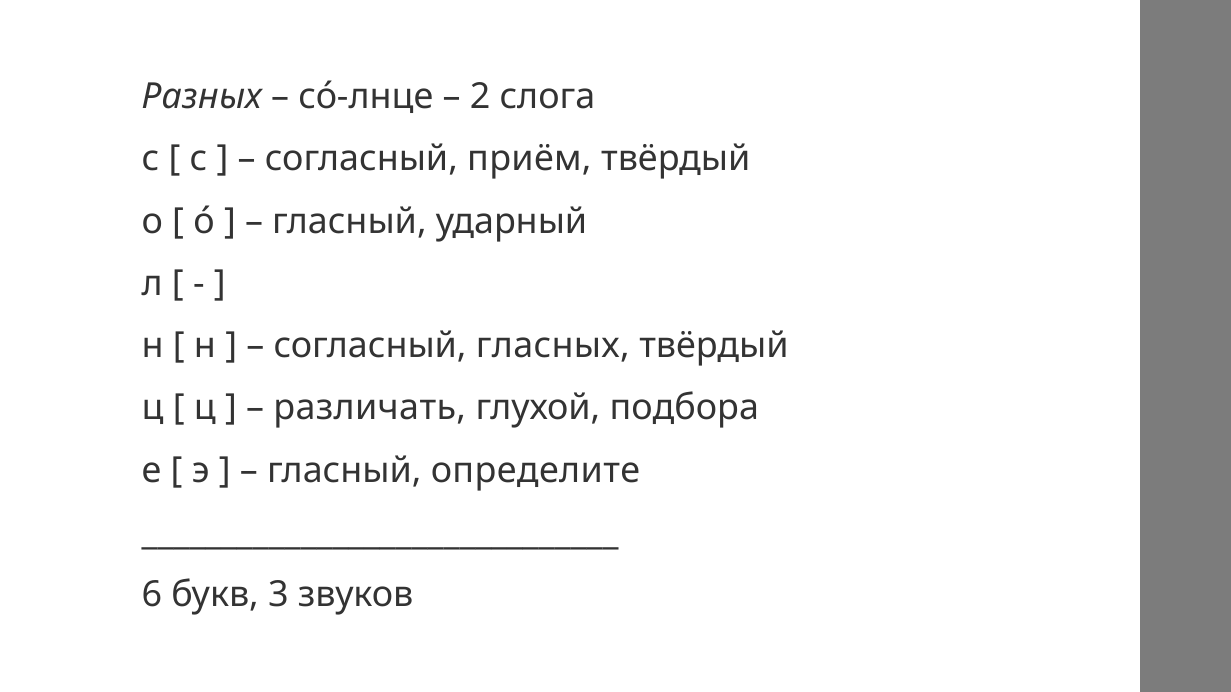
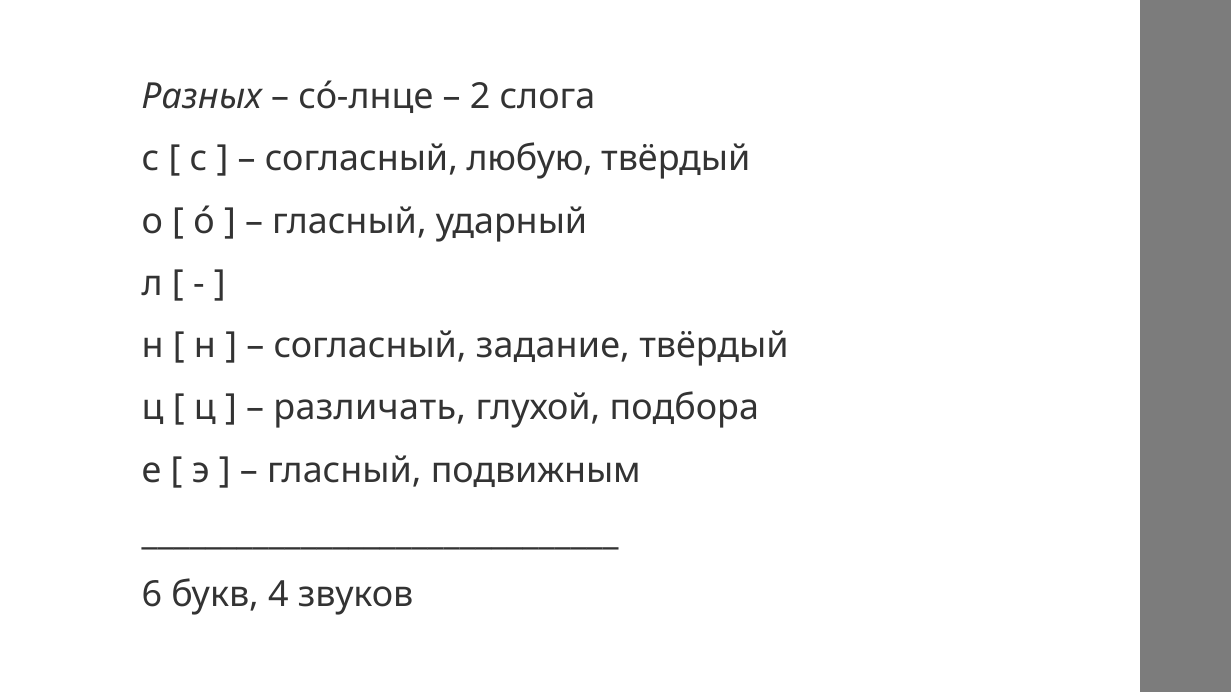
приём: приём -> любую (530, 159)
гласных: гласных -> задание (553, 346)
определите: определите -> подвижным (536, 471)
3: 3 -> 4 (278, 595)
